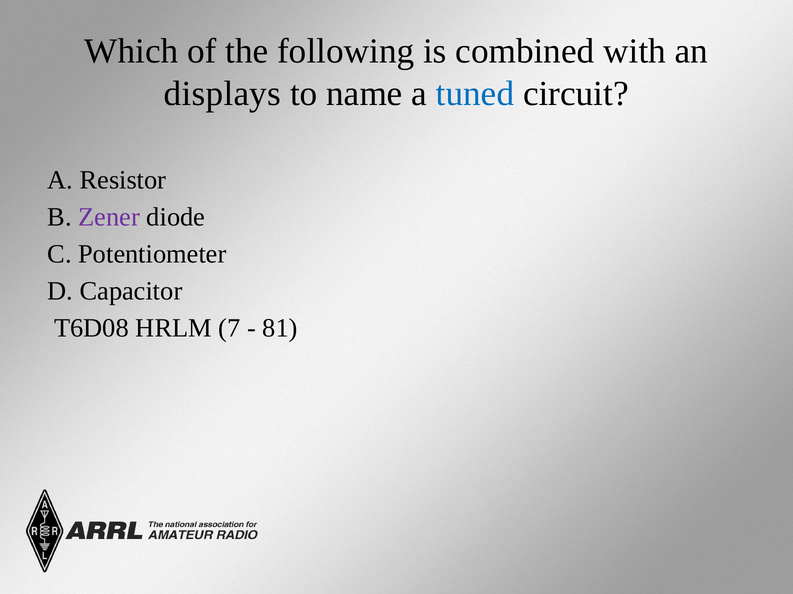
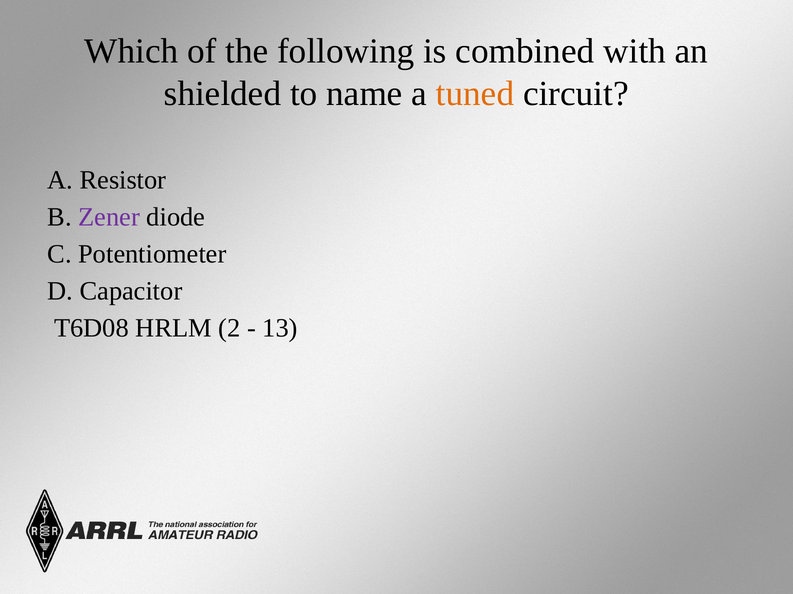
displays: displays -> shielded (223, 94)
tuned colour: blue -> orange (475, 94)
7: 7 -> 2 (229, 328)
81: 81 -> 13 (280, 328)
